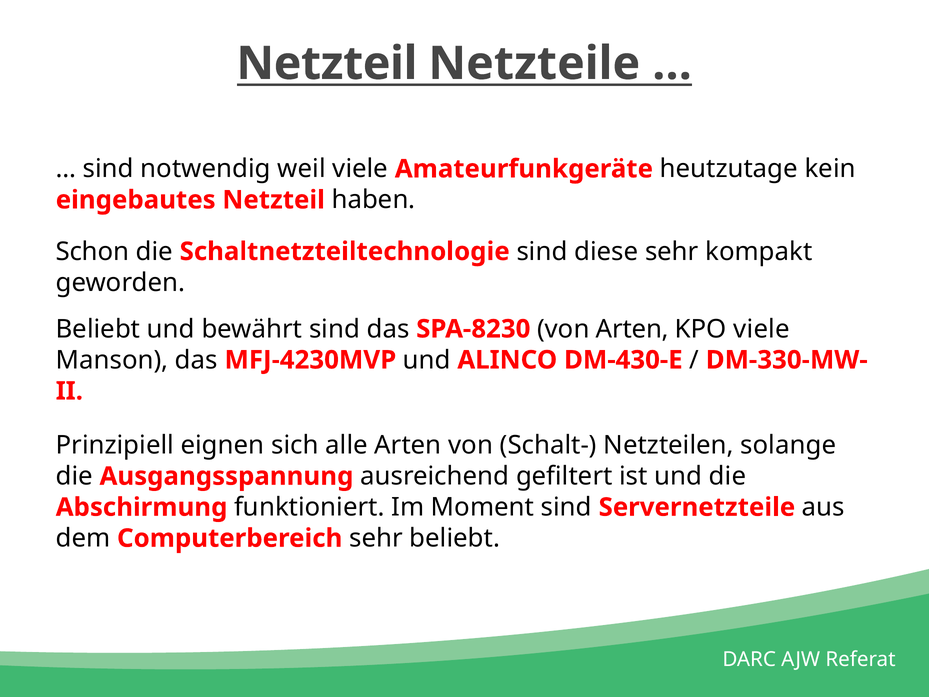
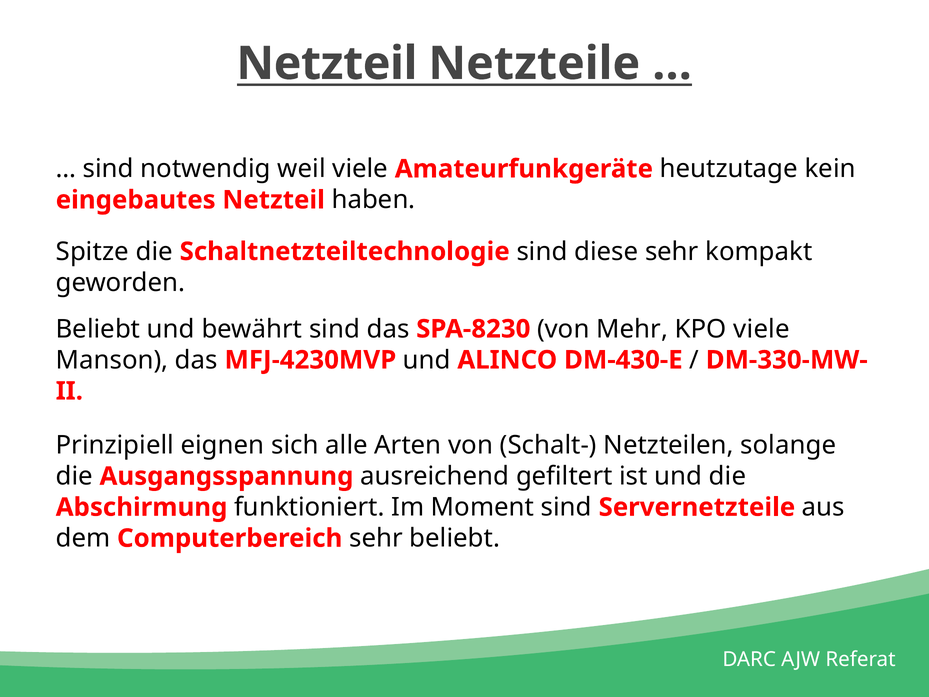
Schon: Schon -> Spitze (92, 251)
von Arten: Arten -> Mehr (632, 329)
